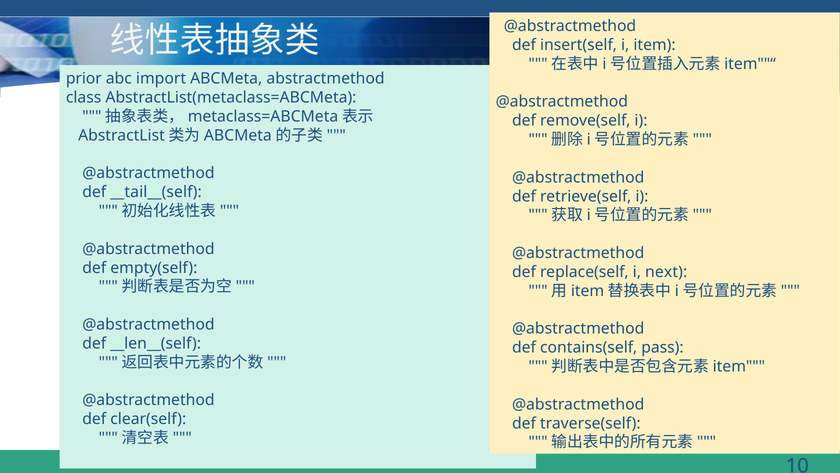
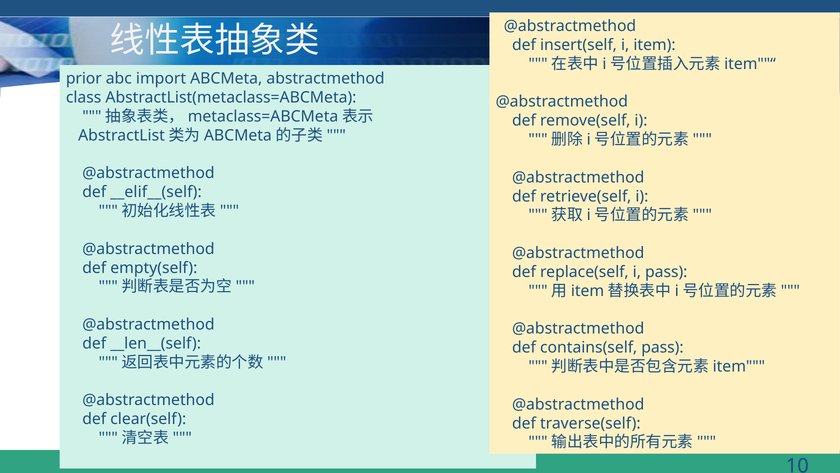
__tail__(self: __tail__(self -> __elif__(self (156, 192)
i next: next -> pass (666, 272)
